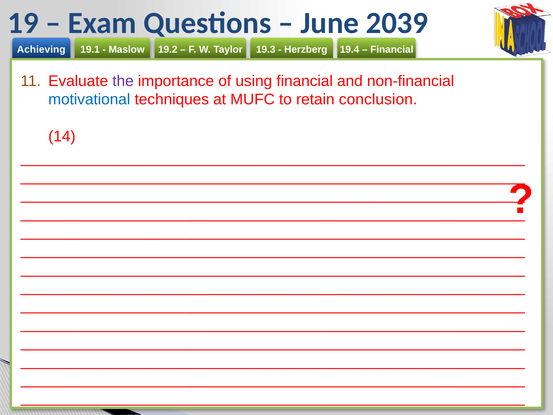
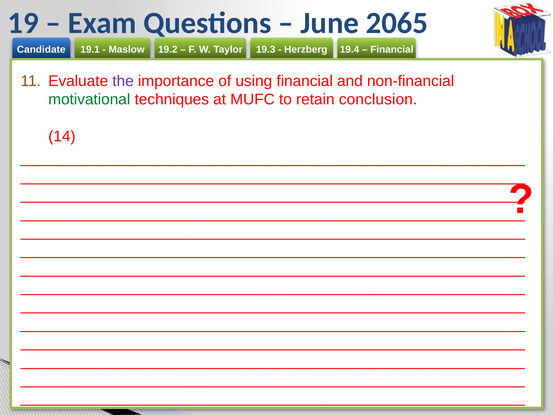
2039: 2039 -> 2065 (397, 23)
Achieving: Achieving -> Candidate (41, 50)
motivational colour: blue -> green (89, 99)
